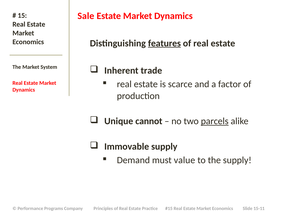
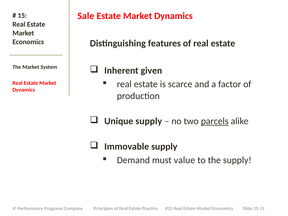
features underline: present -> none (164, 43)
trade: trade -> given (151, 70)
Unique cannot: cannot -> supply (149, 121)
